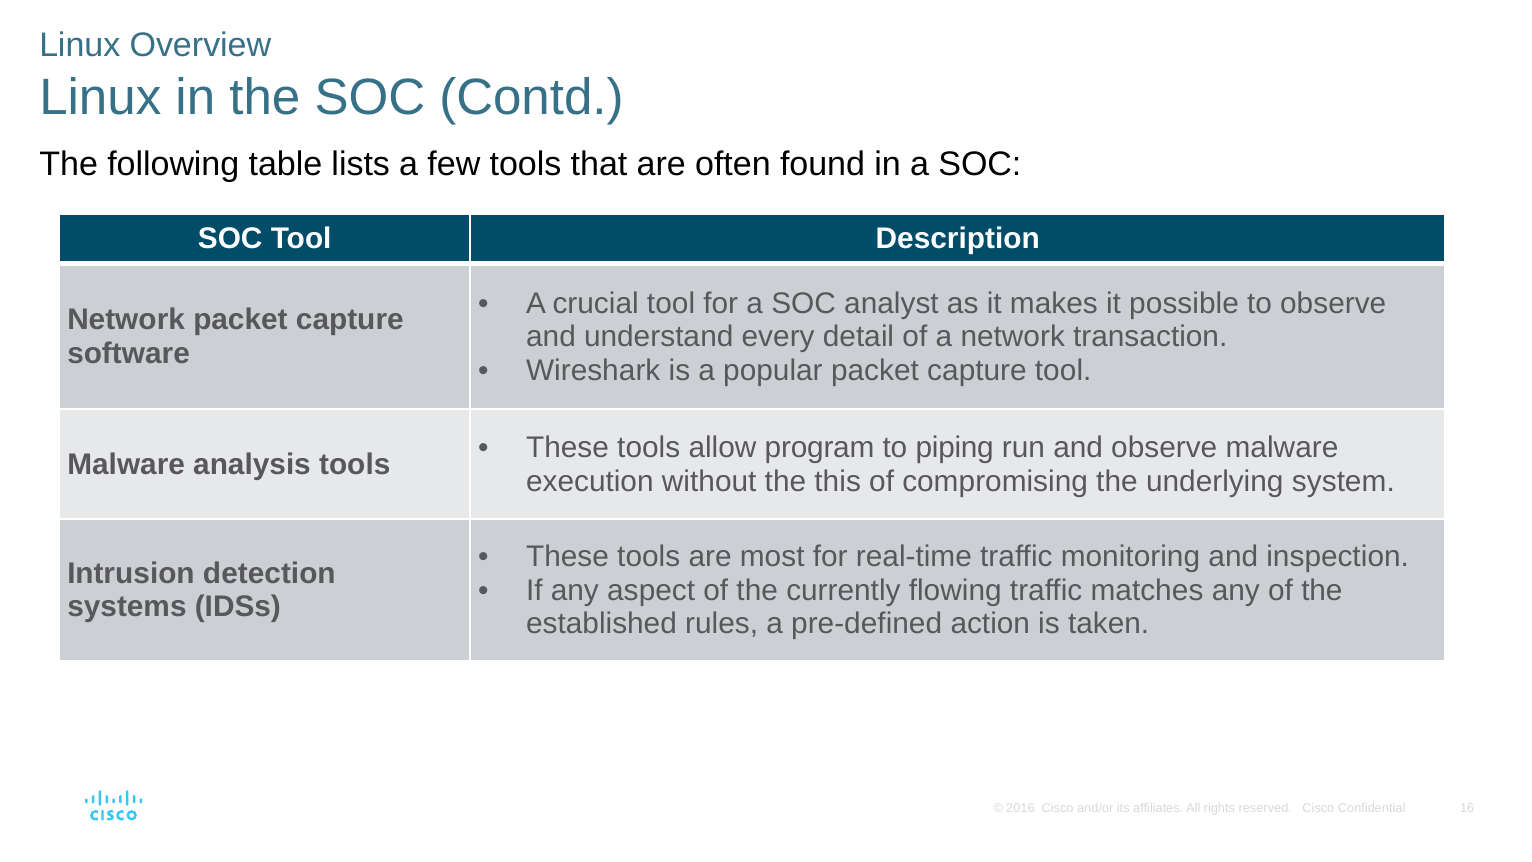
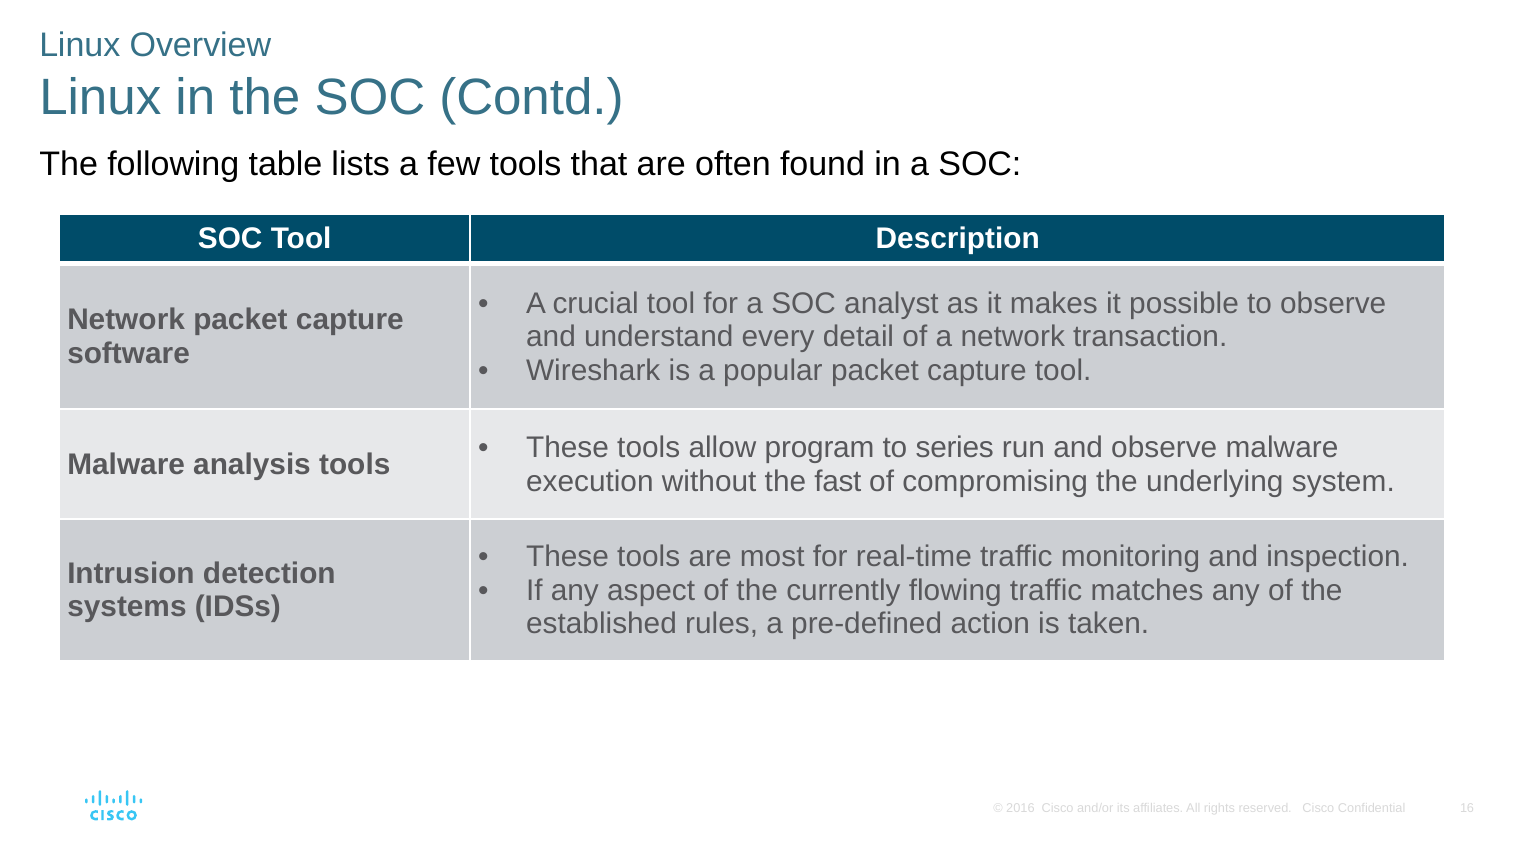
piping: piping -> series (955, 448)
this: this -> fast (838, 481)
